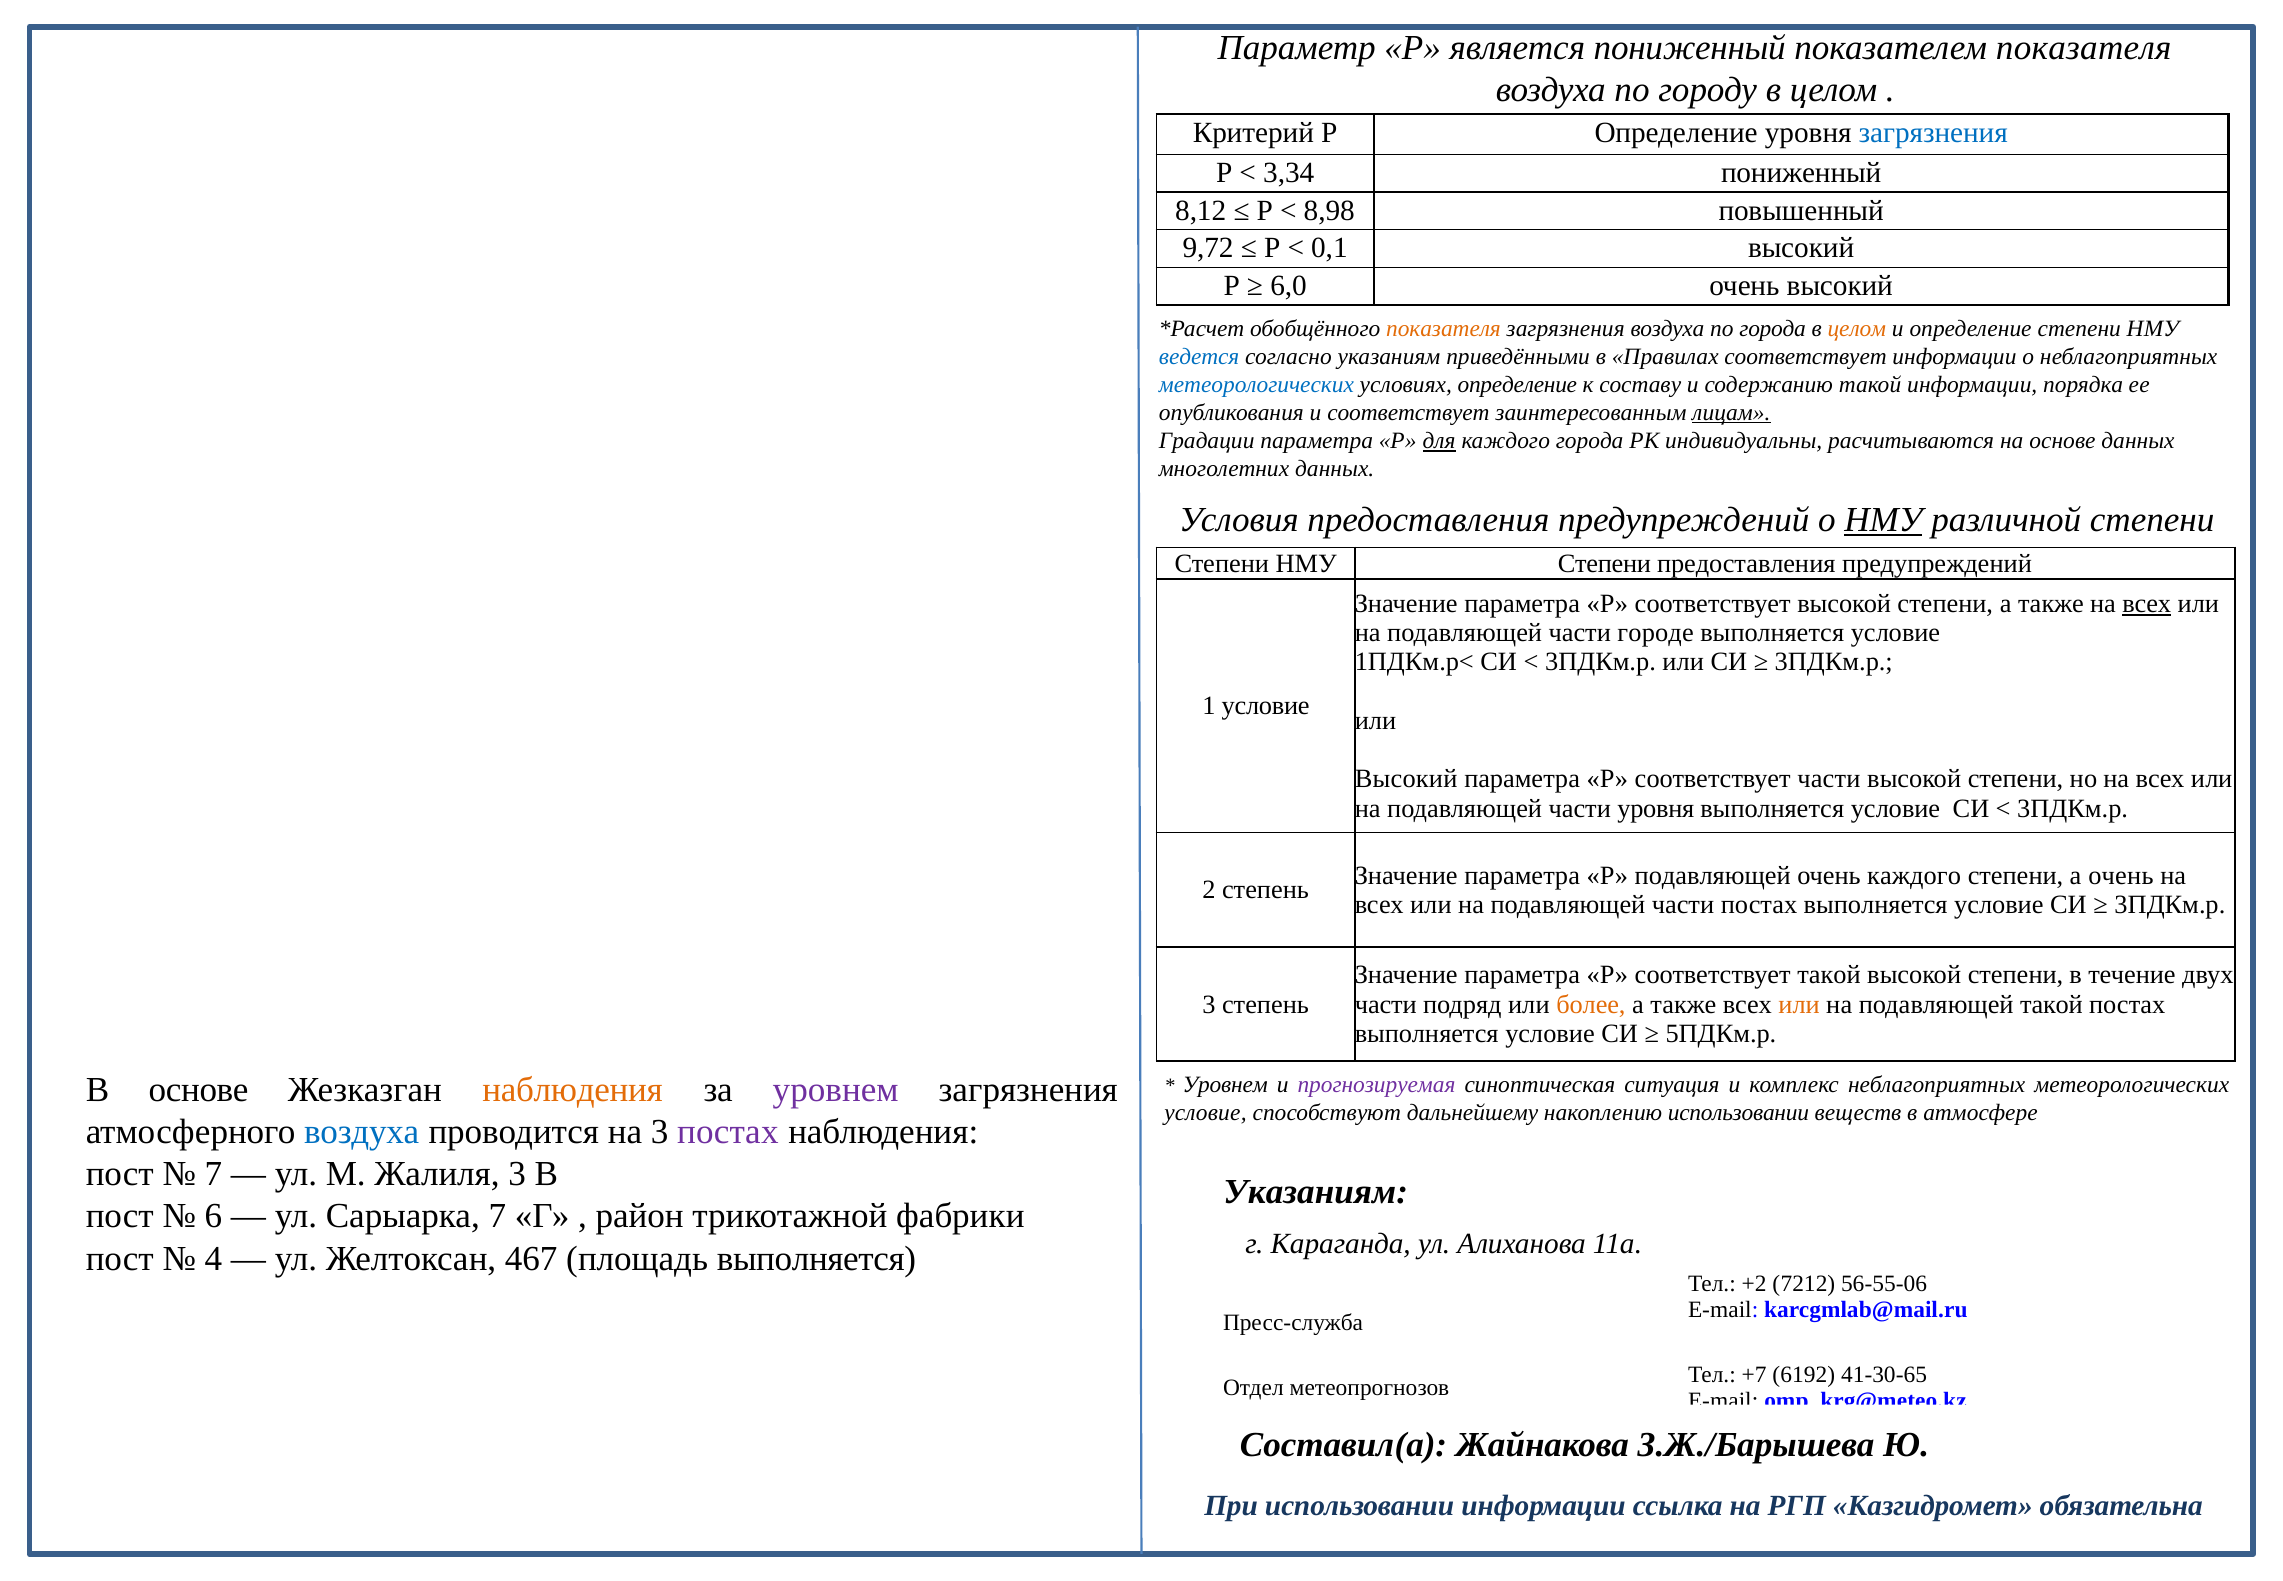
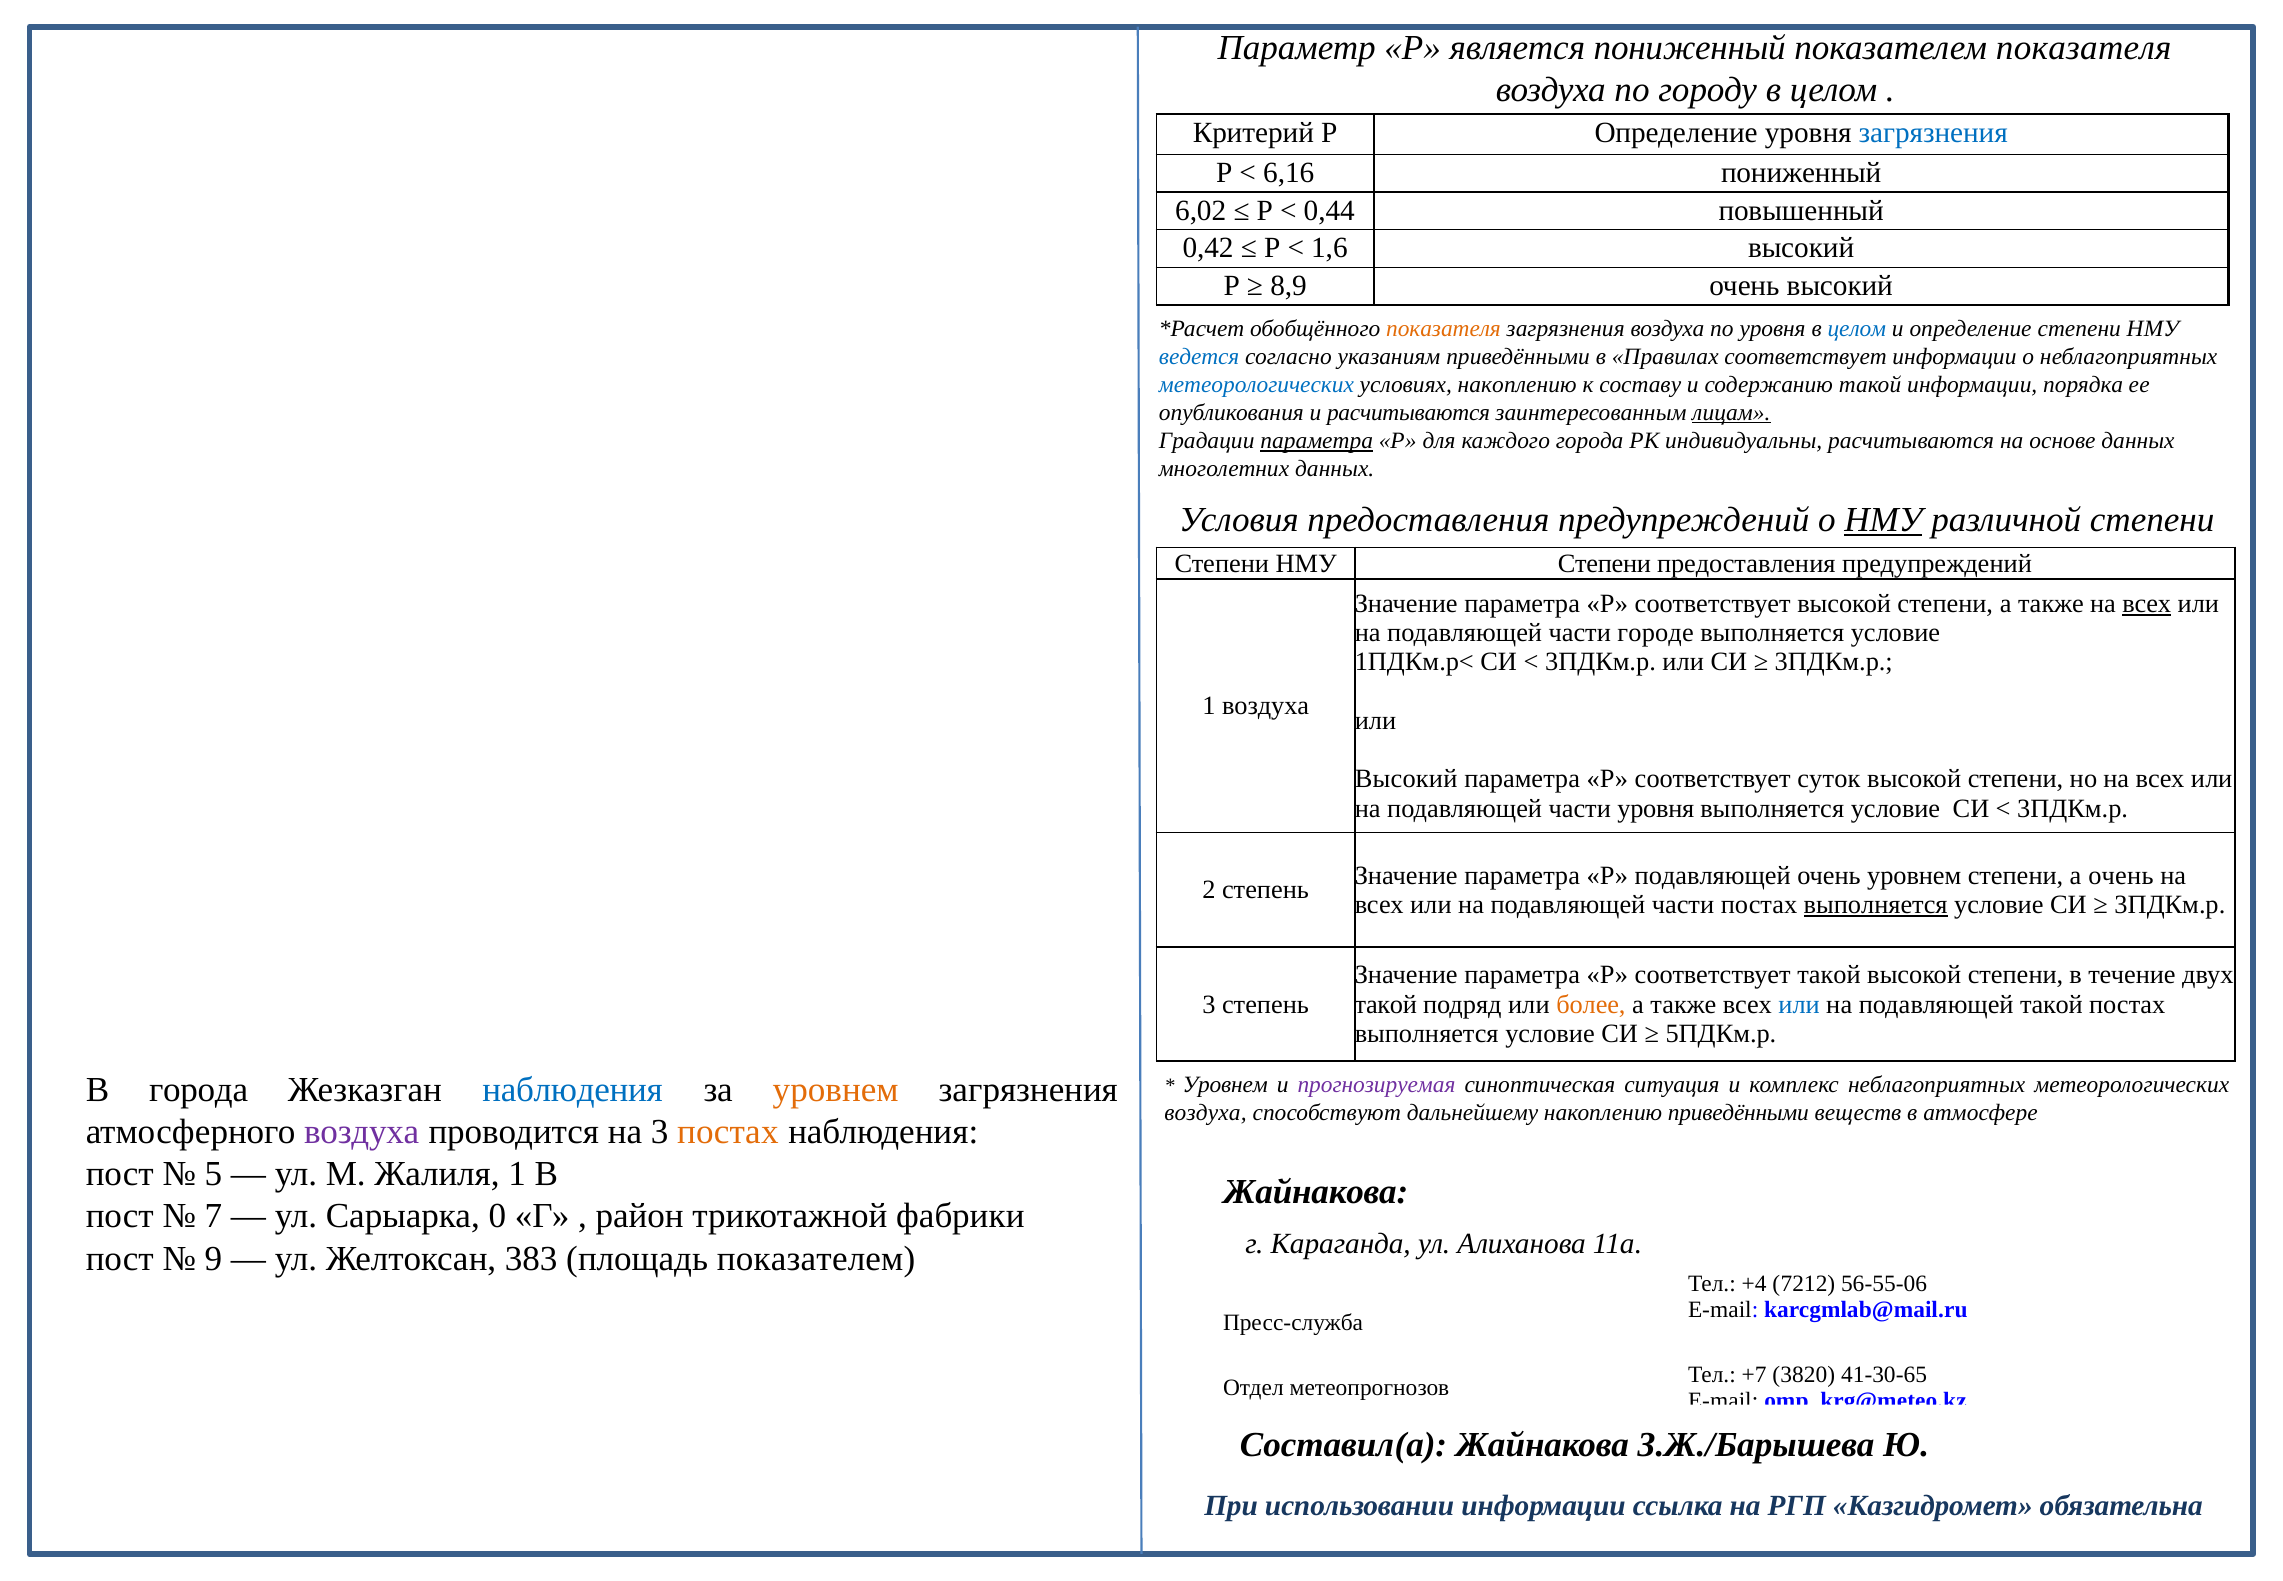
3,34: 3,34 -> 6,16 (1289, 173)
8,12: 8,12 -> 6,02 (1201, 210)
8,98: 8,98 -> 0,44 (1329, 210)
9,72: 9,72 -> 0,42 (1208, 248)
0,1: 0,1 -> 1,6 (1329, 248)
6,0: 6,0 -> 8,9 (1289, 286)
по города: города -> уровня (1773, 328)
целом colour: orange -> blue (1857, 328)
условиях определение: определение -> накоплению (1517, 385)
и соответствует: соответствует -> расчитываются (1409, 413)
параметра underline: none -> present (1317, 441)
для underline: present -> none (1439, 441)
1 условие: условие -> воздуха (1266, 706)
соответствует части: части -> суток (1829, 779)
очень каждого: каждого -> уровнем (1914, 875)
выполняется underline: none -> present (1876, 904)
части: части -> такой (1386, 1004)
или colour: orange -> blue (1799, 1004)
В основе: основе -> города (199, 1090)
наблюдения colour: orange -> blue (572, 1090)
уровнем colour: purple -> orange (836, 1090)
условие: условие -> воздуха (1205, 1113)
накоплению использовании: использовании -> приведёнными (1738, 1113)
воздуха colour: blue -> purple (362, 1132)
постах colour: purple -> orange (728, 1132)
7: 7 -> 5 (213, 1174)
Жалиля 3: 3 -> 1 (517, 1174)
Указаниям: Указаниям -> Жайнакова (1316, 1192)
6: 6 -> 7 (213, 1216)
Сарыарка 7: 7 -> 0 (497, 1216)
4: 4 -> 9 (213, 1258)
467: 467 -> 383 (531, 1258)
площадь выполняется: выполняется -> показателем (816, 1258)
+2: +2 -> +4 (1754, 1283)
6192: 6192 -> 3820 (1804, 1375)
